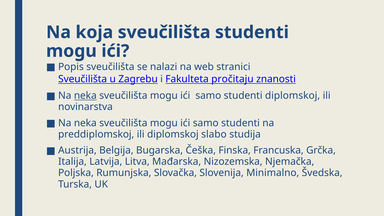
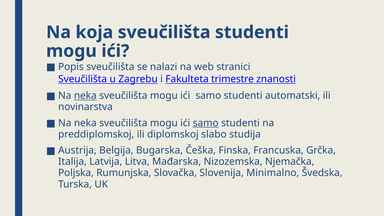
pročitaju: pročitaju -> trimestre (233, 79)
studenti diplomskoj: diplomskoj -> automatski (293, 96)
samo underline: none -> present (206, 123)
